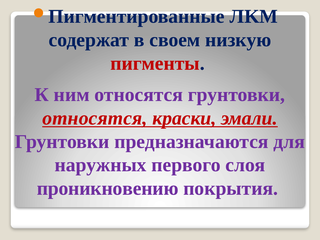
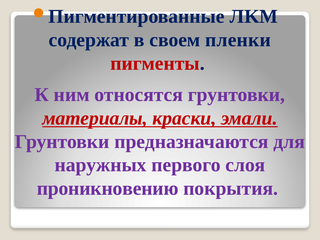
низкую: низкую -> пленки (238, 40)
относятся: относятся -> материалы (95, 118)
